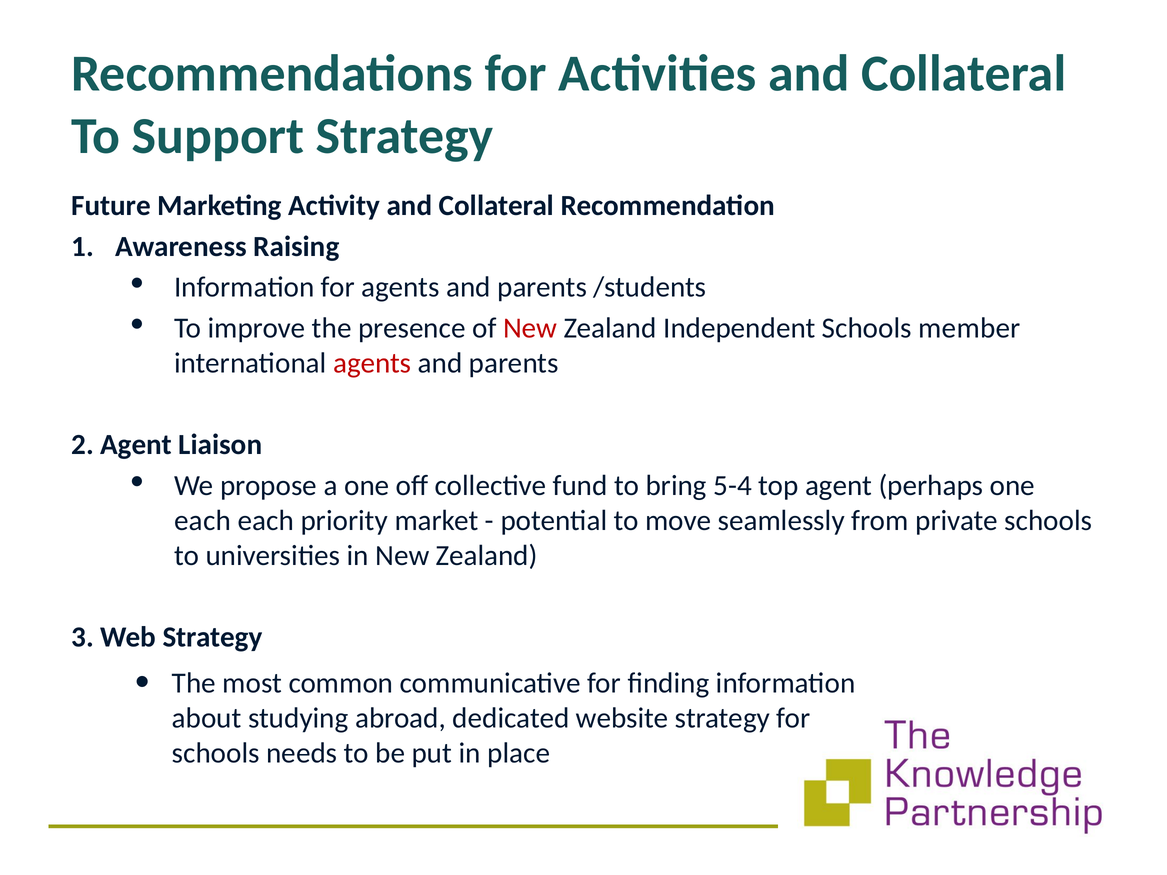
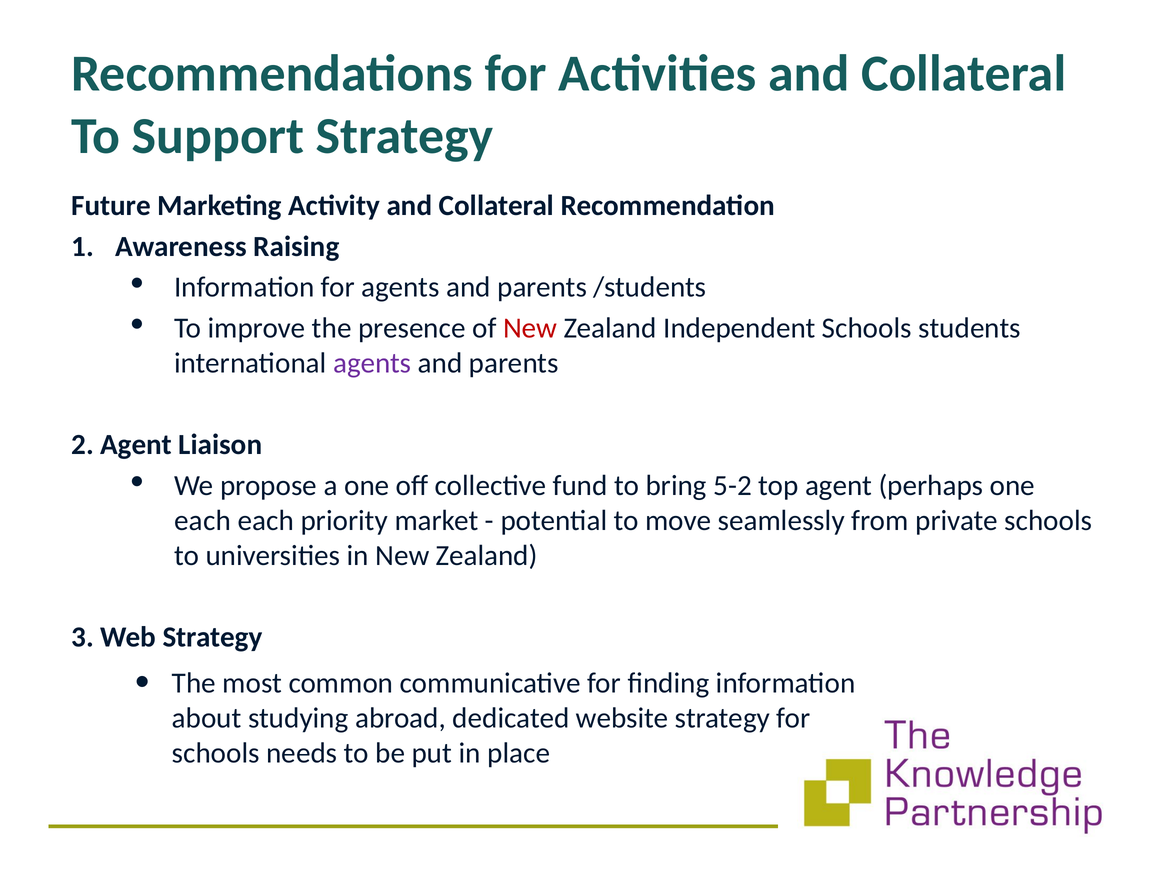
member: member -> students (970, 328)
agents colour: red -> purple (372, 363)
5-4: 5-4 -> 5-2 (733, 486)
